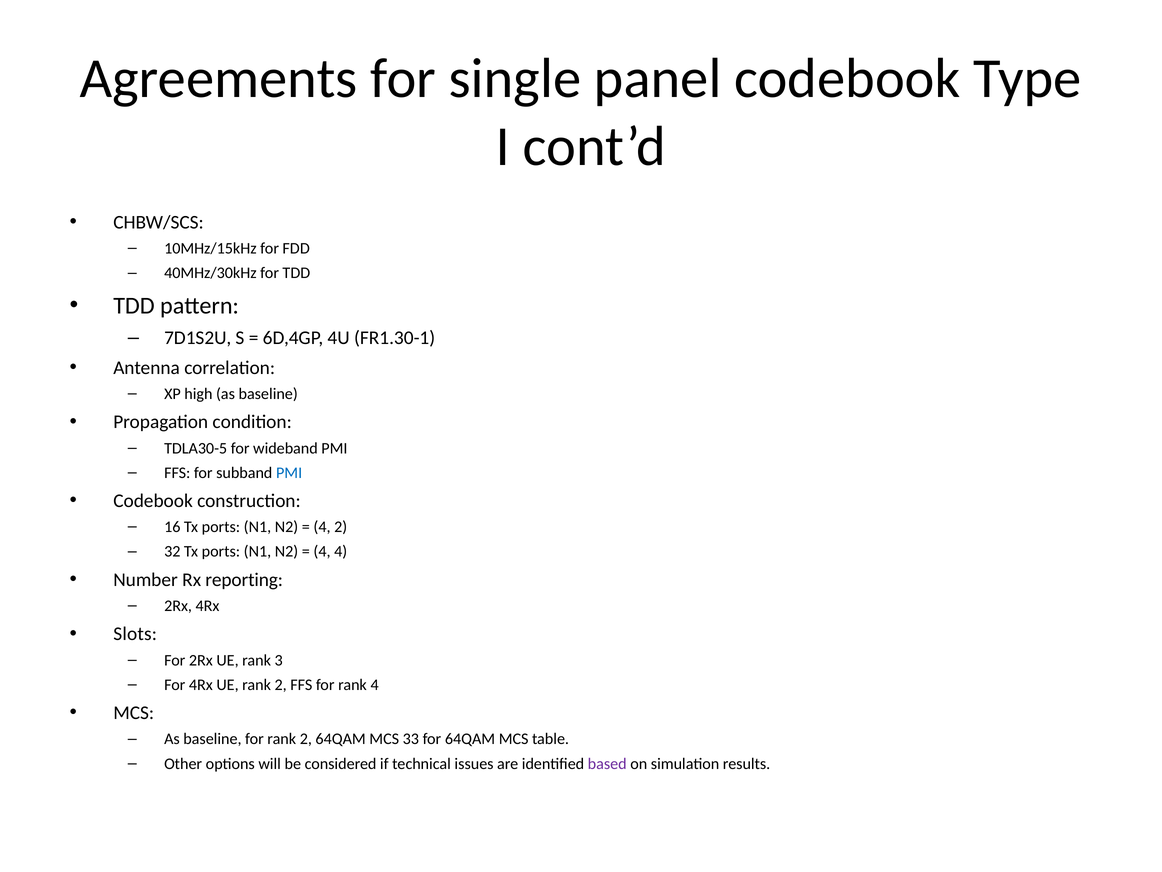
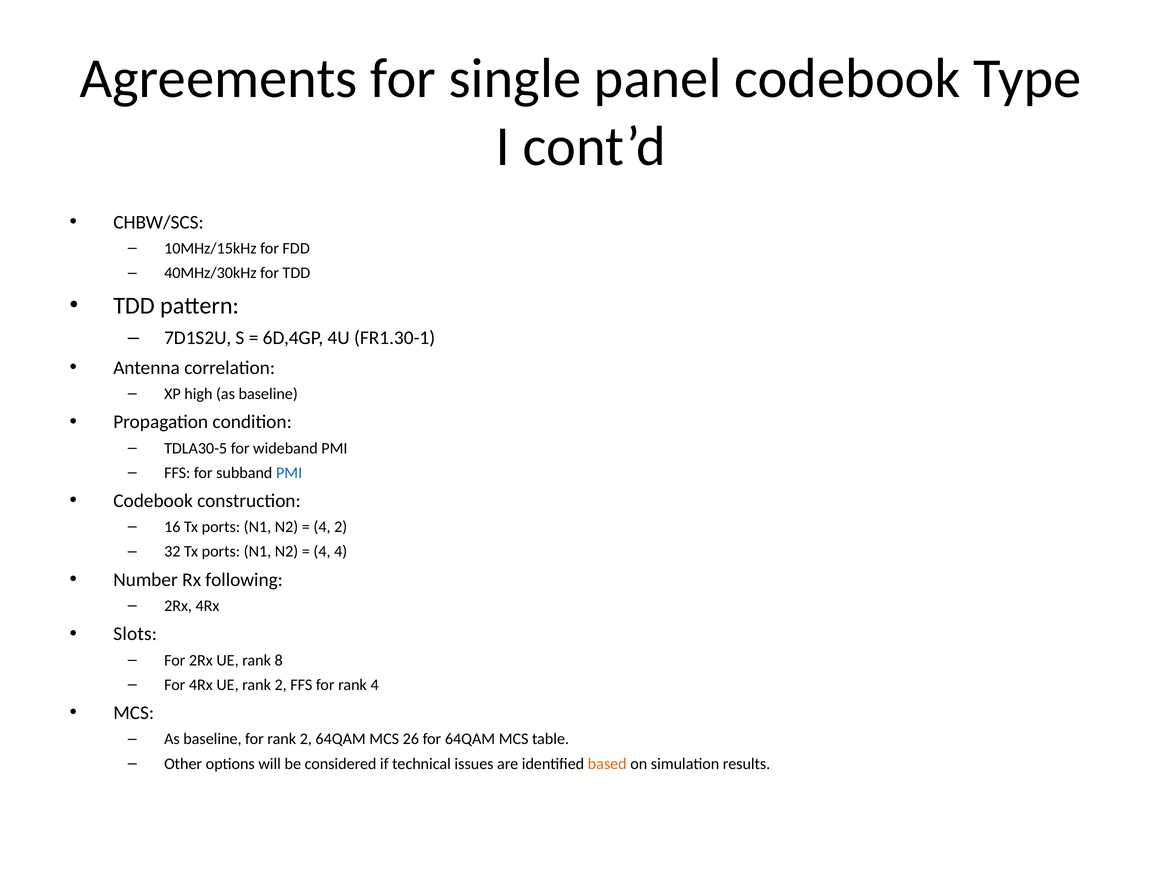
reporting: reporting -> following (244, 579)
3: 3 -> 8 (279, 660)
33: 33 -> 26 (411, 739)
based colour: purple -> orange (607, 763)
